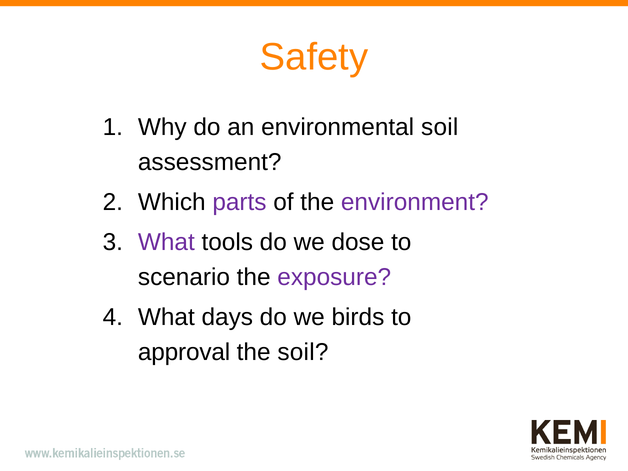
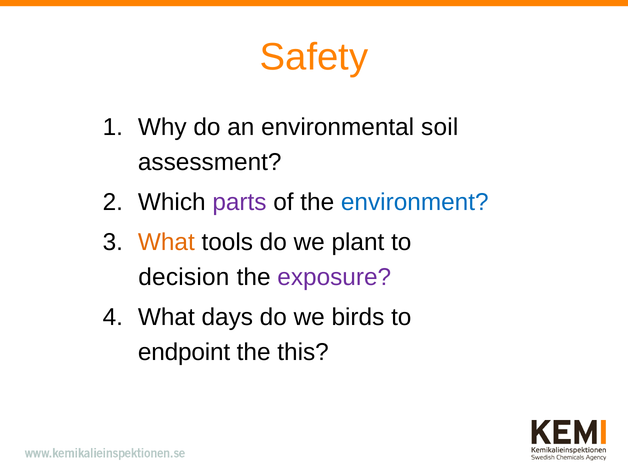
environment colour: purple -> blue (415, 202)
What colour: purple -> orange (166, 242)
dose: dose -> plant (358, 242)
scenario: scenario -> decision (184, 277)
approval: approval -> endpoint (184, 352)
the soil: soil -> this (303, 352)
